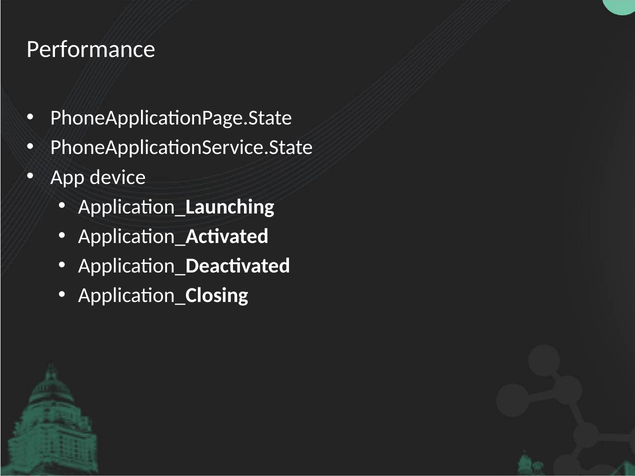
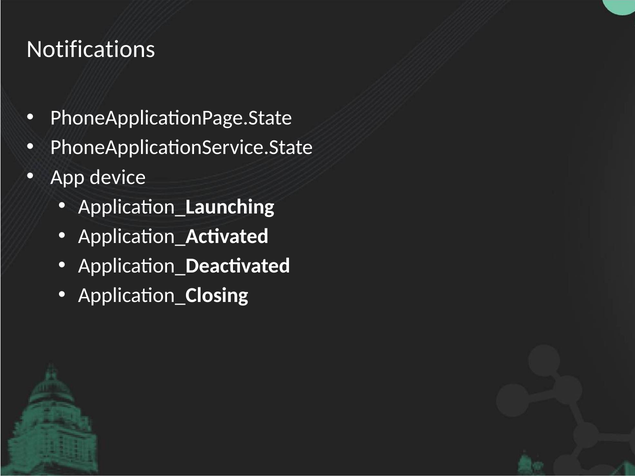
Performance: Performance -> Notifications (91, 49)
